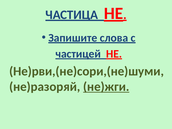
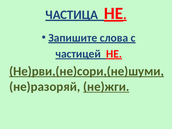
Не)рви,(не)сори,(не)шуми underline: none -> present (87, 71)
